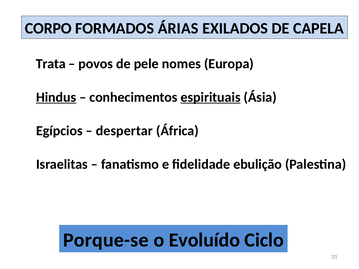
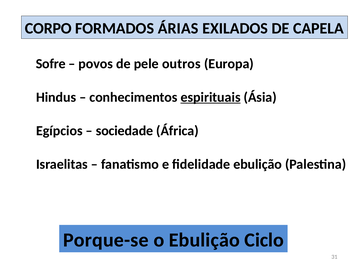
Trata: Trata -> Sofre (51, 64)
nomes: nomes -> outros (181, 64)
Hindus underline: present -> none (56, 97)
despertar: despertar -> sociedade (124, 131)
o Evoluído: Evoluído -> Ebulição (204, 240)
